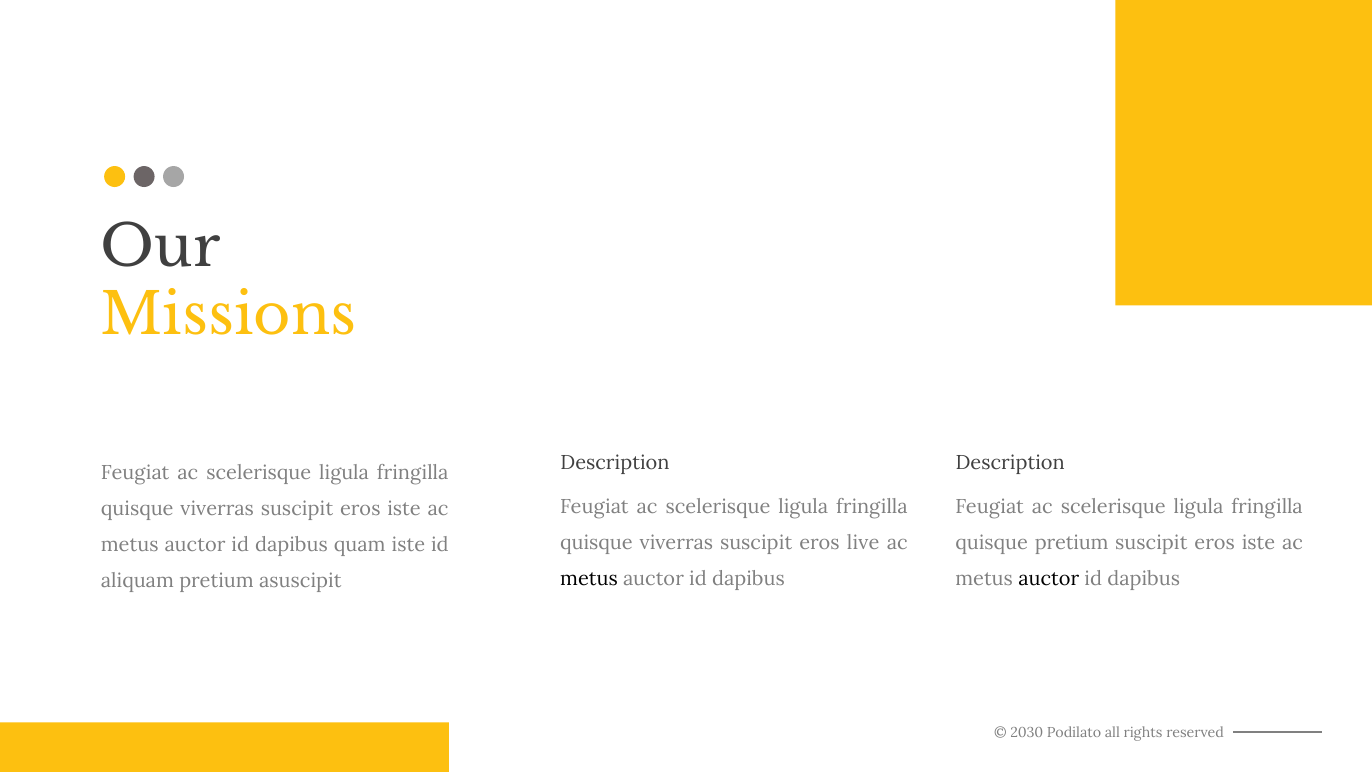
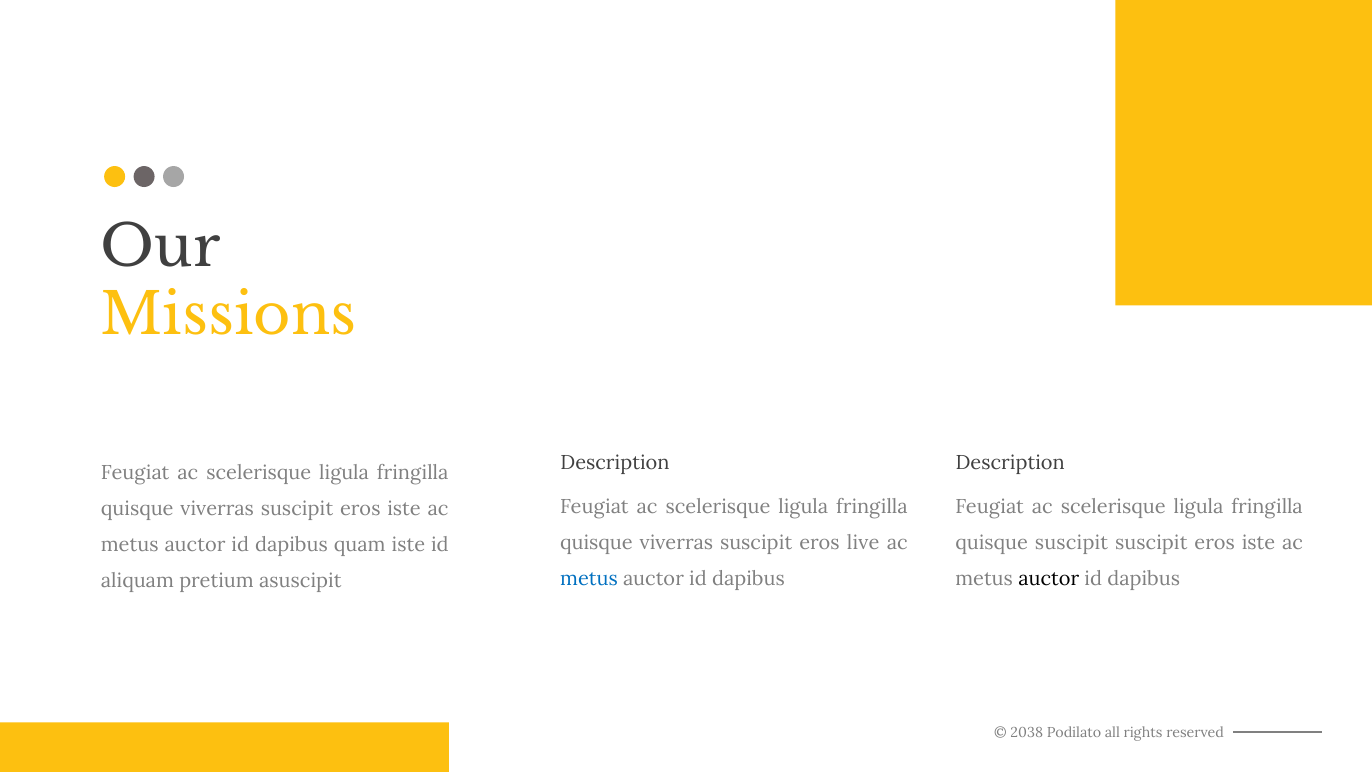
quisque pretium: pretium -> suscipit (1072, 543)
metus colour: black -> blue (589, 579)
2030: 2030 -> 2038 (1027, 733)
